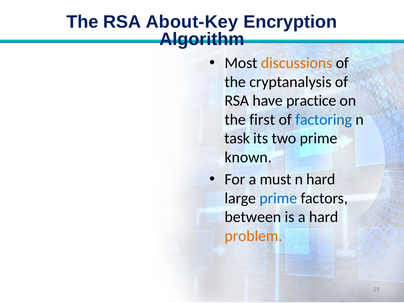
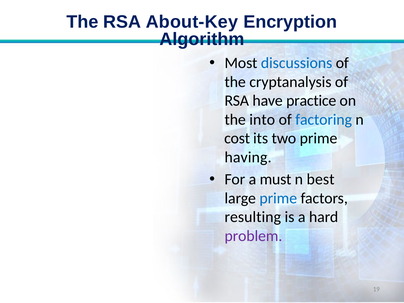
discussions colour: orange -> blue (297, 63)
first: first -> into (262, 120)
task: task -> cost (237, 138)
known: known -> having (248, 157)
n hard: hard -> best (321, 179)
between: between -> resulting (253, 217)
problem colour: orange -> purple (253, 236)
